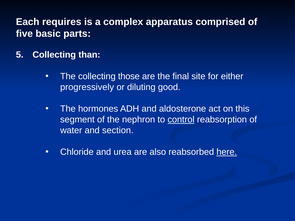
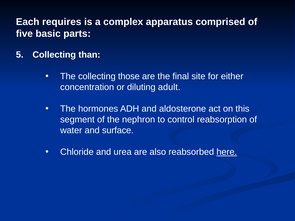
progressively: progressively -> concentration (87, 87)
good: good -> adult (169, 87)
control underline: present -> none (181, 120)
section: section -> surface (118, 131)
